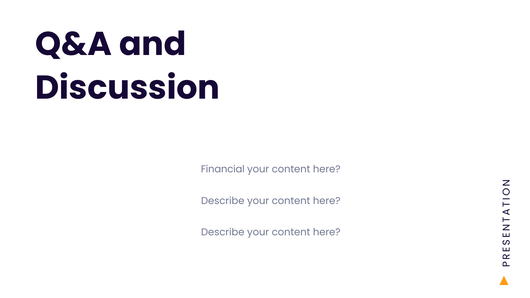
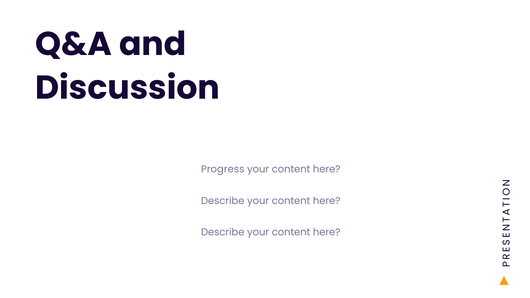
Financial: Financial -> Progress (223, 169)
